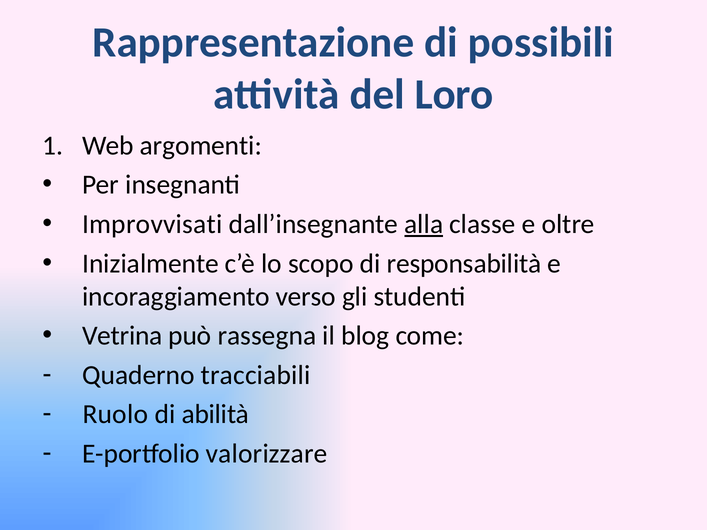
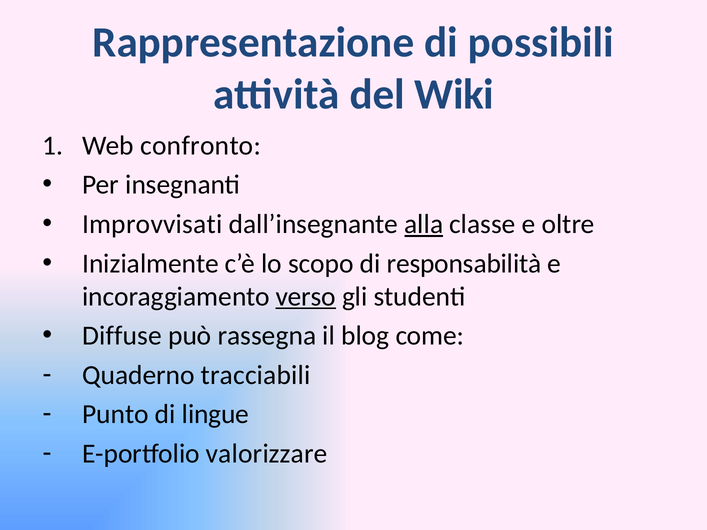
Loro: Loro -> Wiki (454, 94)
argomenti: argomenti -> confronto (201, 146)
verso underline: none -> present (306, 297)
Vetrina: Vetrina -> Diffuse (122, 336)
Ruolo: Ruolo -> Punto (116, 415)
abilità: abilità -> lingue (215, 415)
